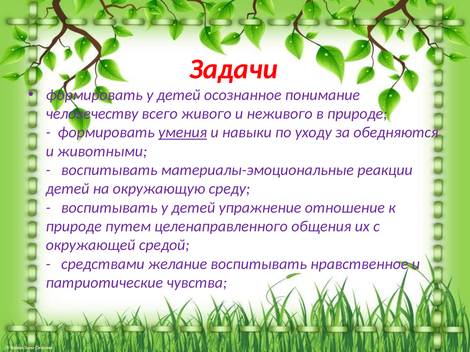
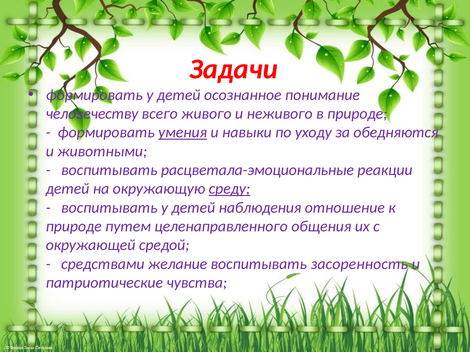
материалы-эмоциональные: материалы-эмоциональные -> расцветала-эмоциональные (257, 170)
среду underline: none -> present (229, 189)
упражнение: упражнение -> наблюдения (260, 208)
нравственное: нравственное -> засоренность (359, 264)
